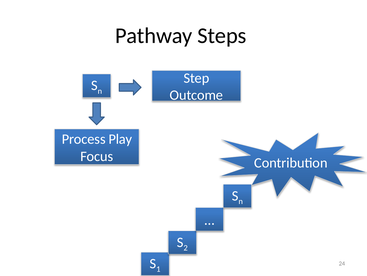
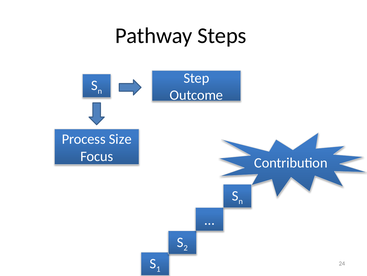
Play: Play -> Size (120, 139)
